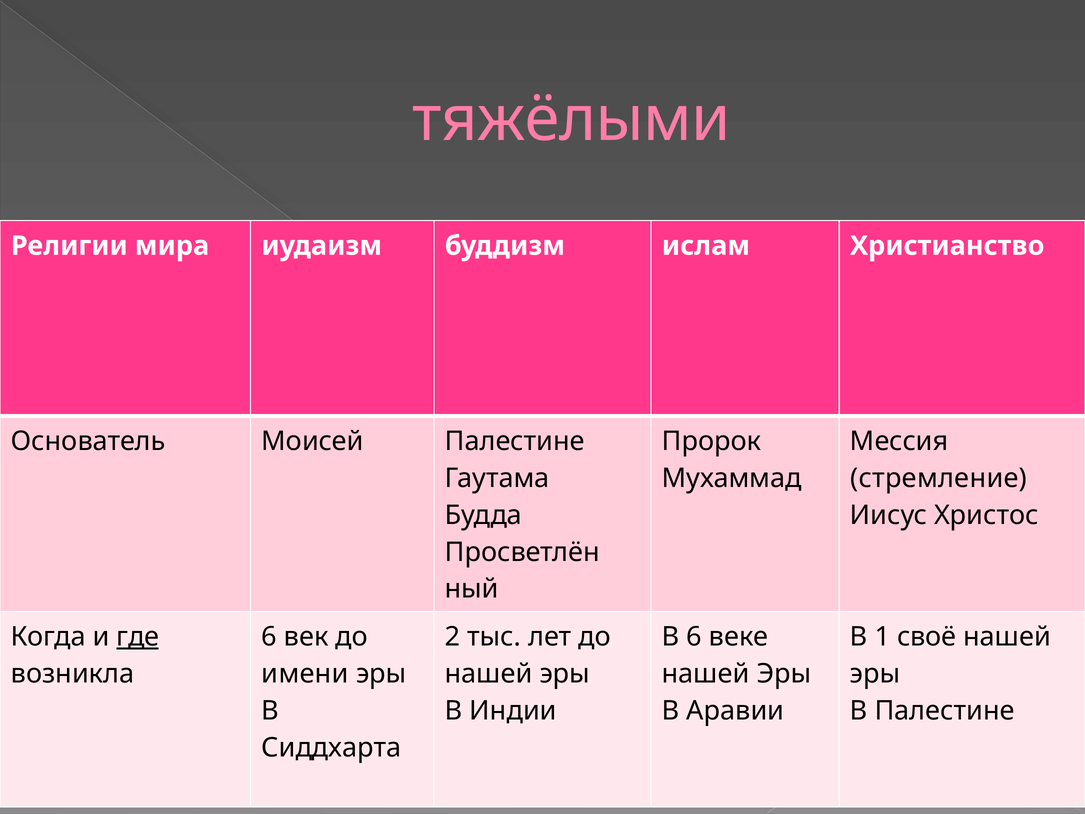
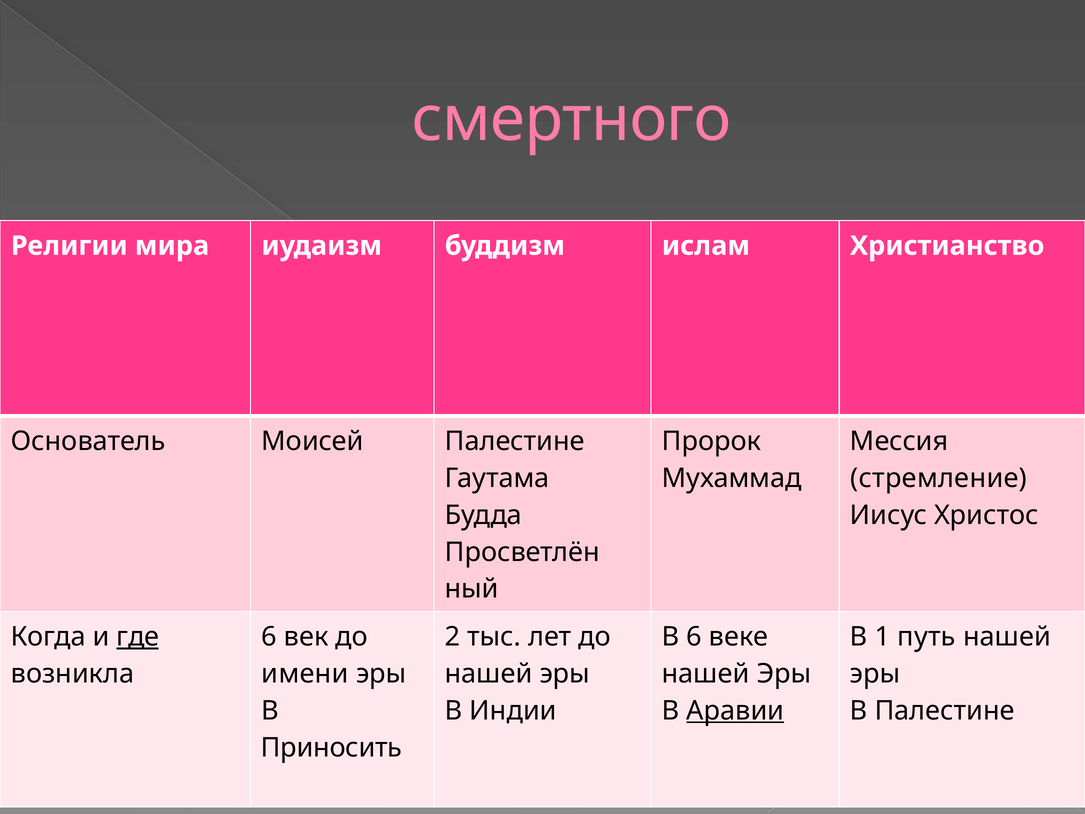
тяжёлыми: тяжёлыми -> смертного (572, 119)
своё: своё -> путь (927, 637)
Аравии underline: none -> present (735, 710)
Сиддхарта: Сиддхарта -> Приносить (332, 747)
